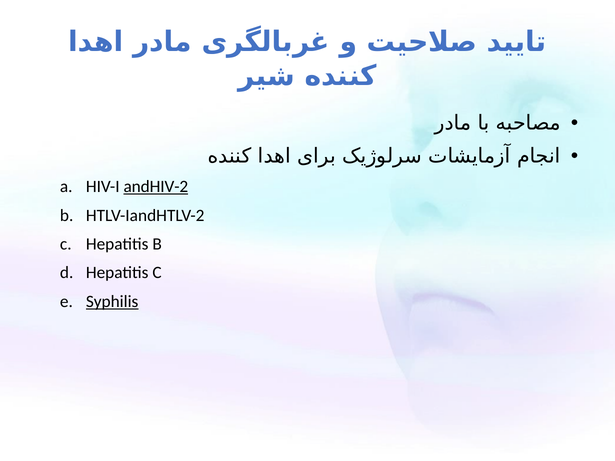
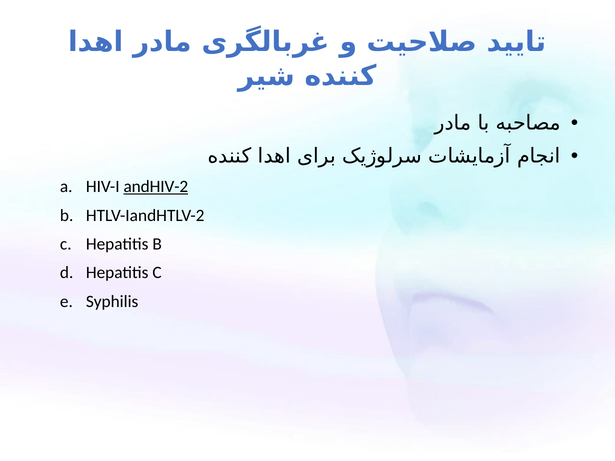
Syphilis underline: present -> none (112, 302)
